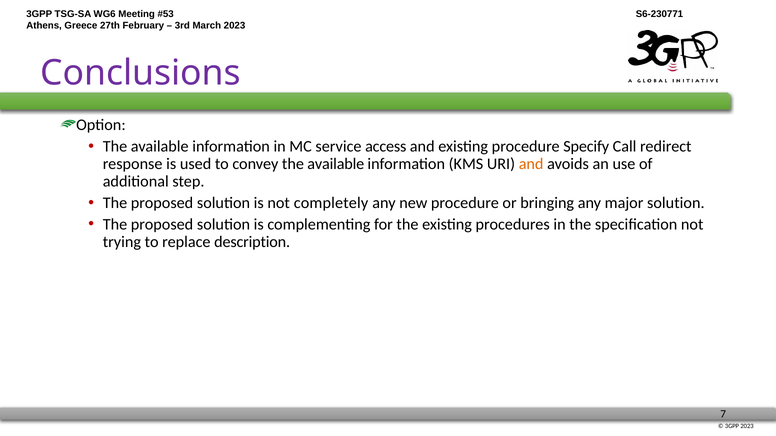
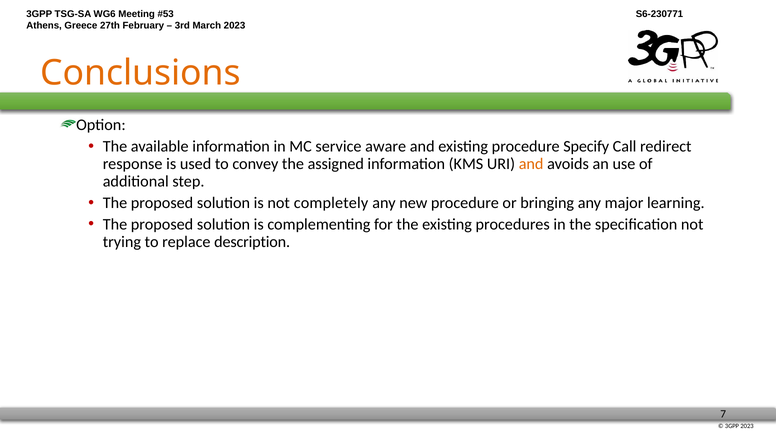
Conclusions colour: purple -> orange (141, 73)
access: access -> aware (386, 147)
convey the available: available -> assigned (336, 164)
major solution: solution -> learning (676, 203)
